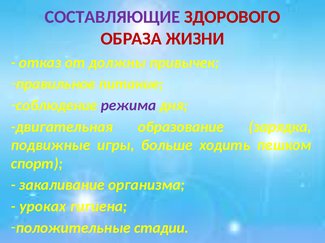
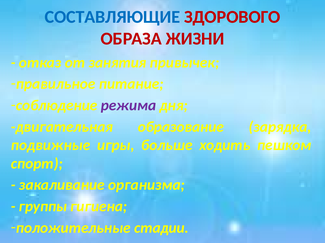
СОСТАВЛЯЮЩИЕ colour: purple -> blue (112, 17)
должны: должны -> занятия (117, 63)
уроках: уроках -> группы (43, 207)
